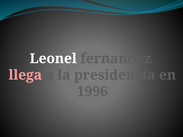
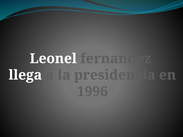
llega colour: pink -> white (25, 75)
